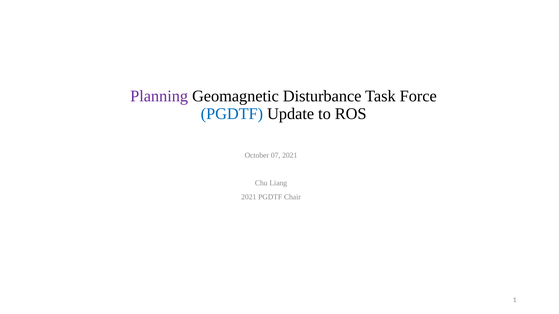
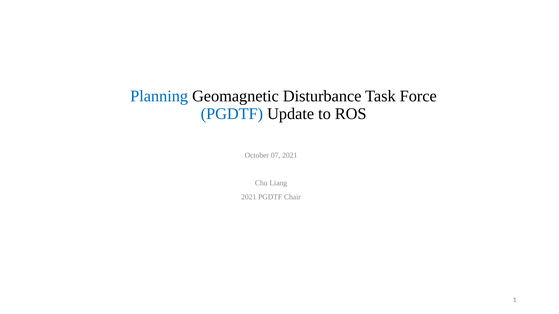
Planning colour: purple -> blue (159, 96)
